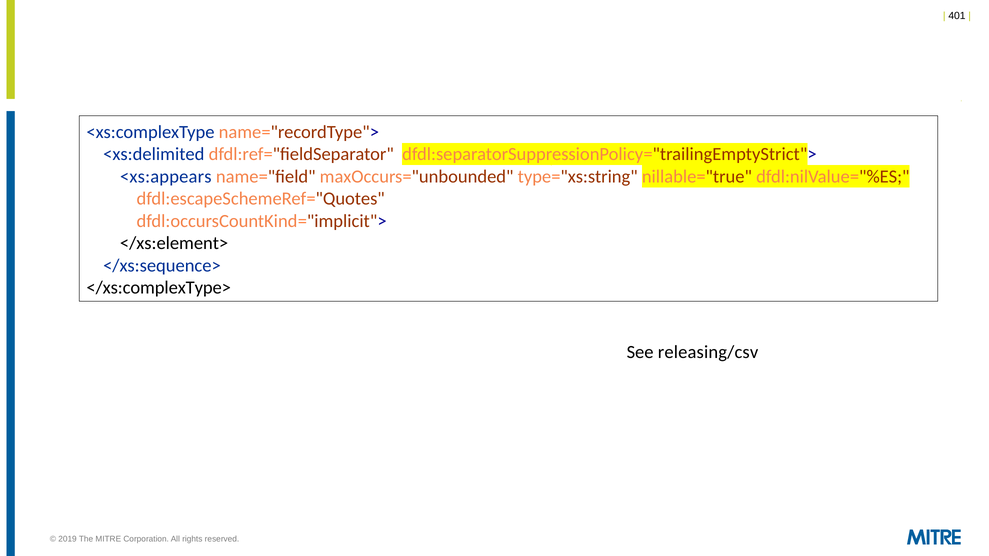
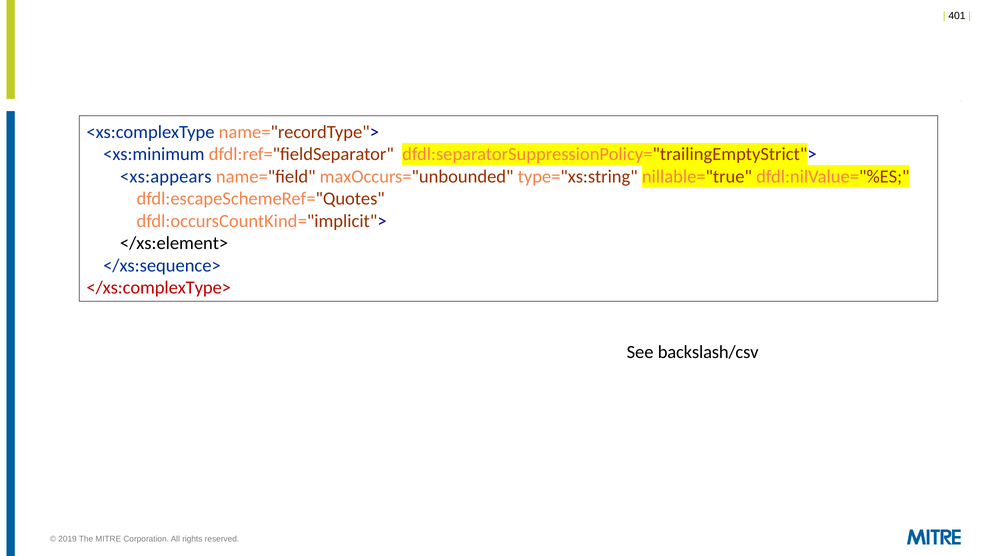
<xs:delimited: <xs:delimited -> <xs:minimum (154, 154)
</xs:complexType> colour: black -> red (159, 288)
releasing/csv: releasing/csv -> backslash/csv (708, 352)
